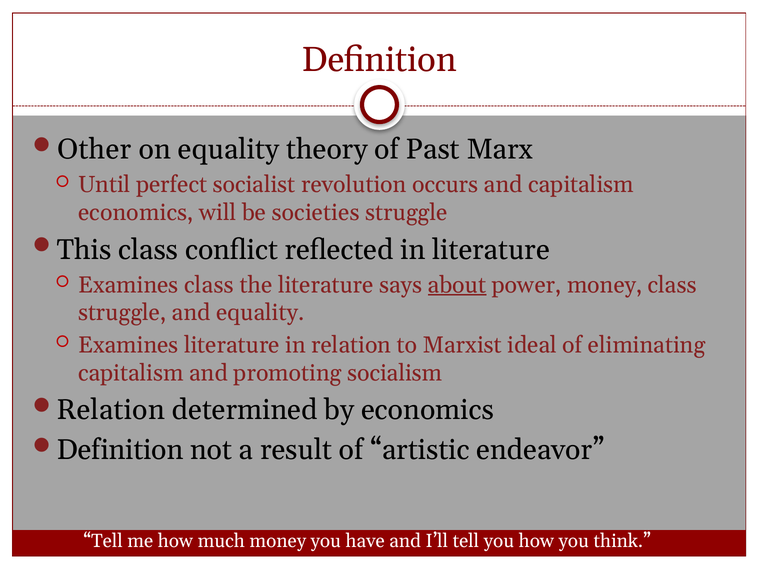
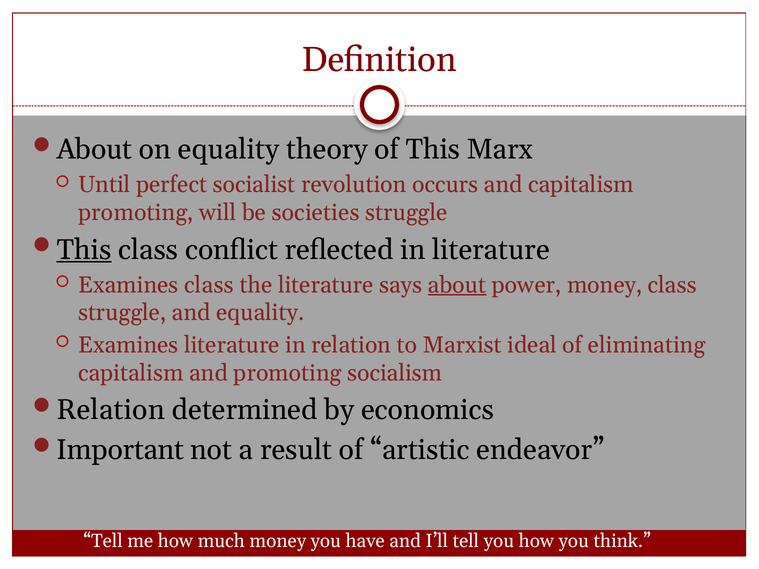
Other: Other -> About (94, 150)
of Past: Past -> This (433, 150)
economics: economics -> promoting (136, 213)
This underline: none -> present (84, 250)
Definition: Definition -> Important (120, 450)
